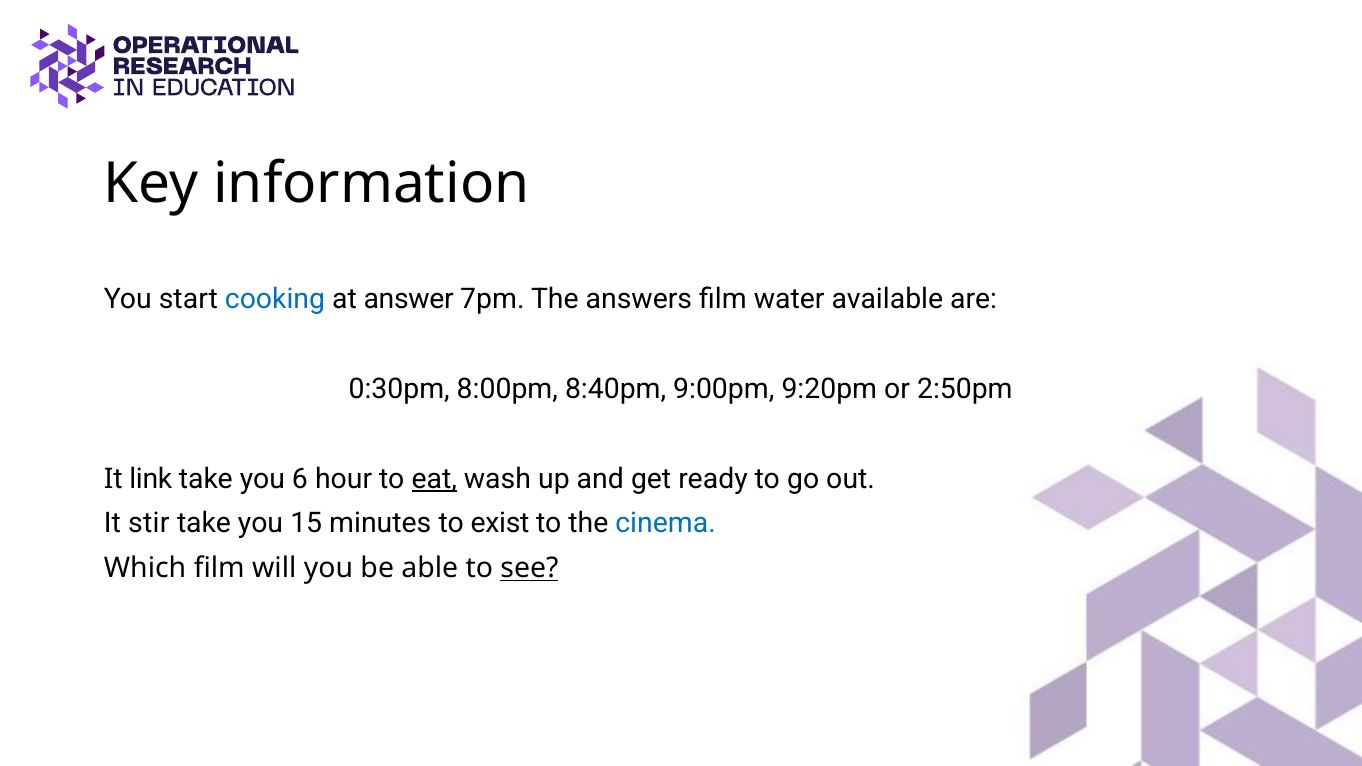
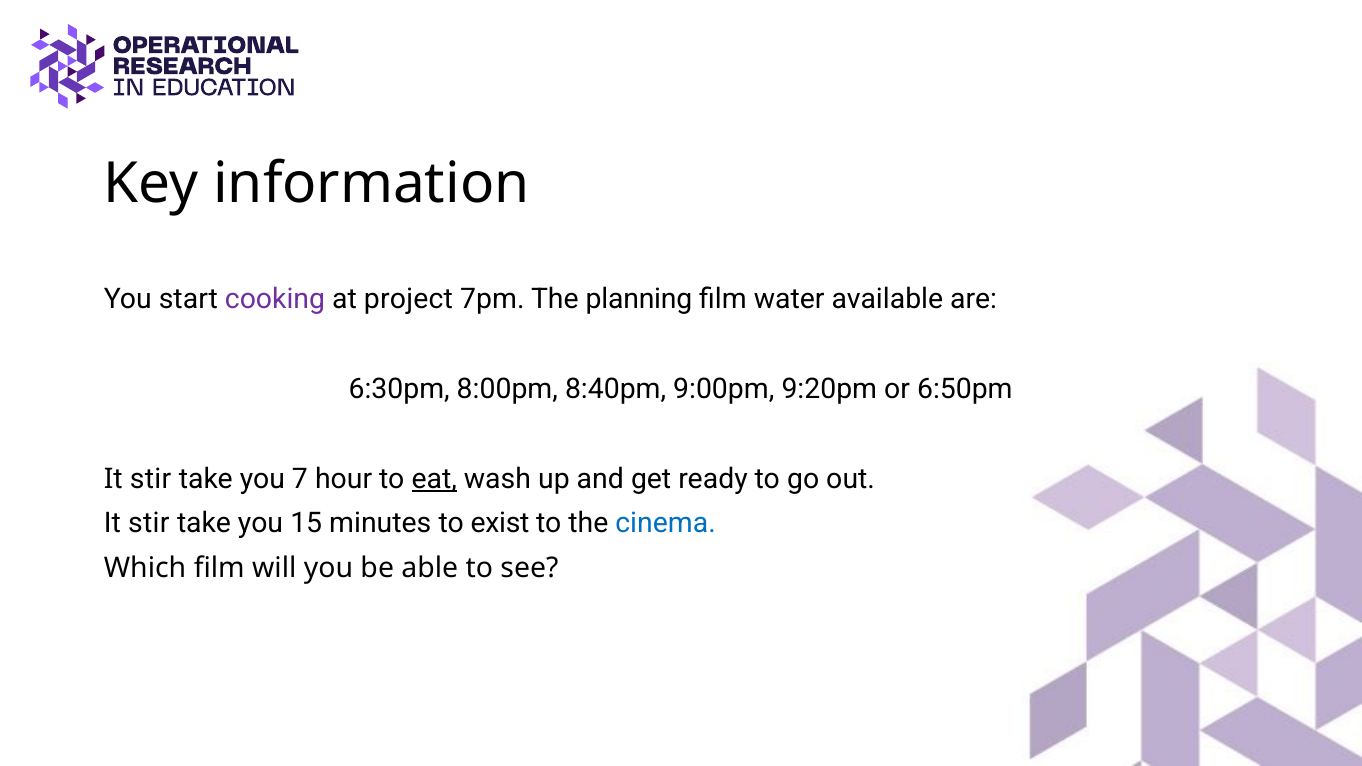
cooking colour: blue -> purple (275, 299)
answer: answer -> project (408, 299)
answers: answers -> planning (639, 299)
0:30pm: 0:30pm -> 6:30pm (399, 389)
2:50pm: 2:50pm -> 6:50pm (965, 389)
link: link -> stir (151, 479)
6: 6 -> 7 (300, 479)
see underline: present -> none (529, 568)
